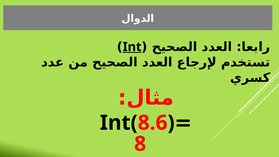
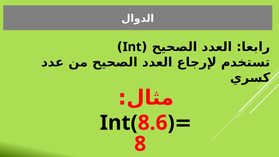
Int underline: present -> none (132, 47)
